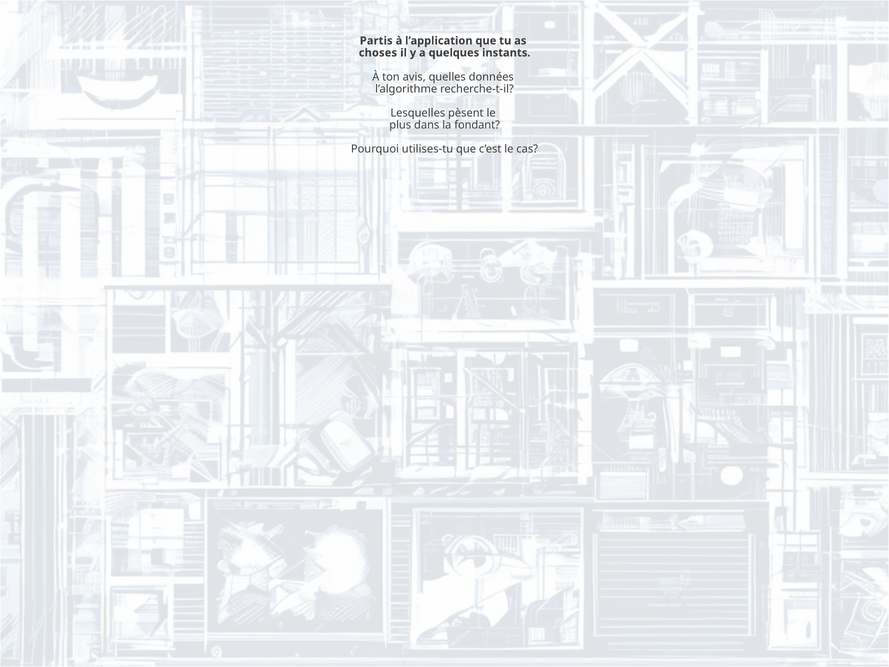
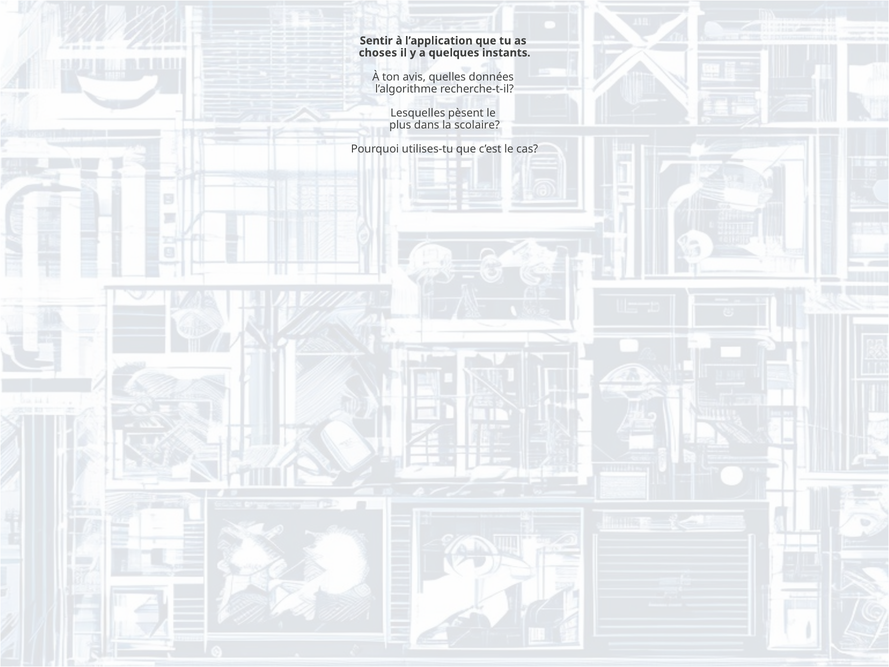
Partis: Partis -> Sentir (376, 41)
fondant: fondant -> scolaire (477, 125)
